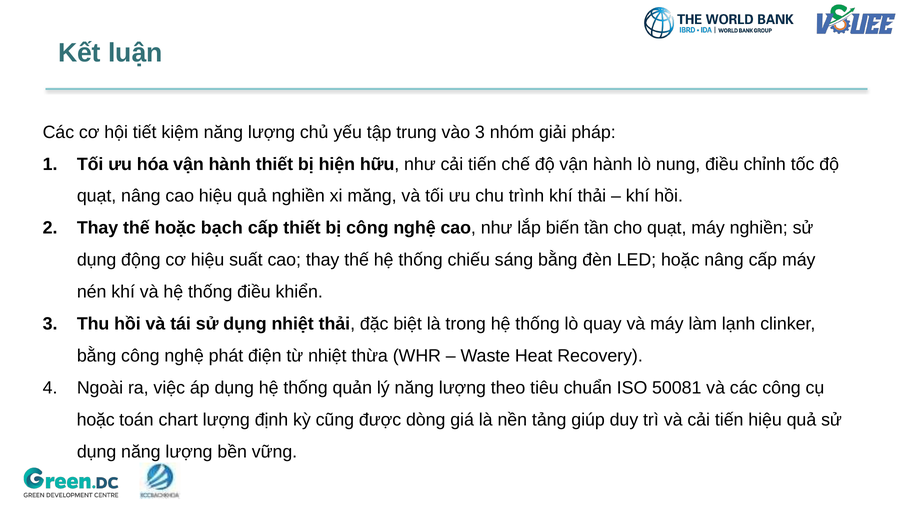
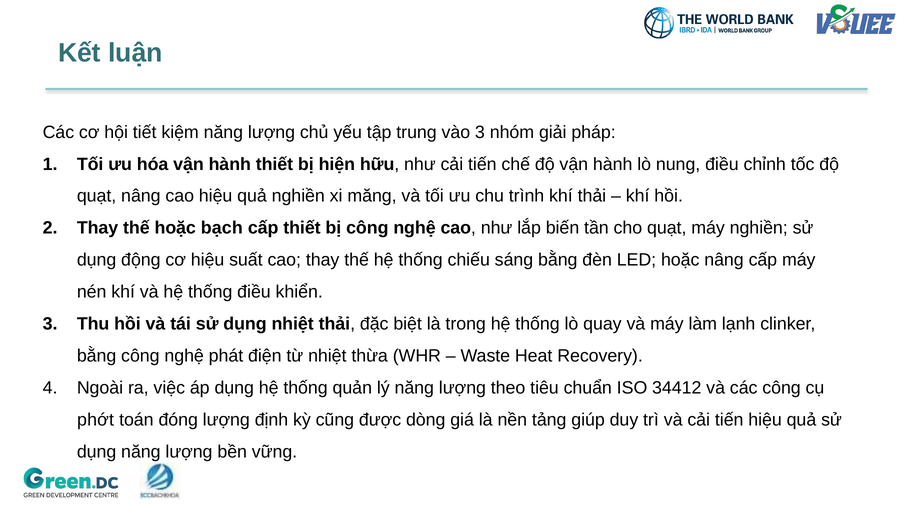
50081: 50081 -> 34412 (677, 388)
hoặc: hoặc -> phớt (96, 420)
chart: chart -> đóng (178, 420)
